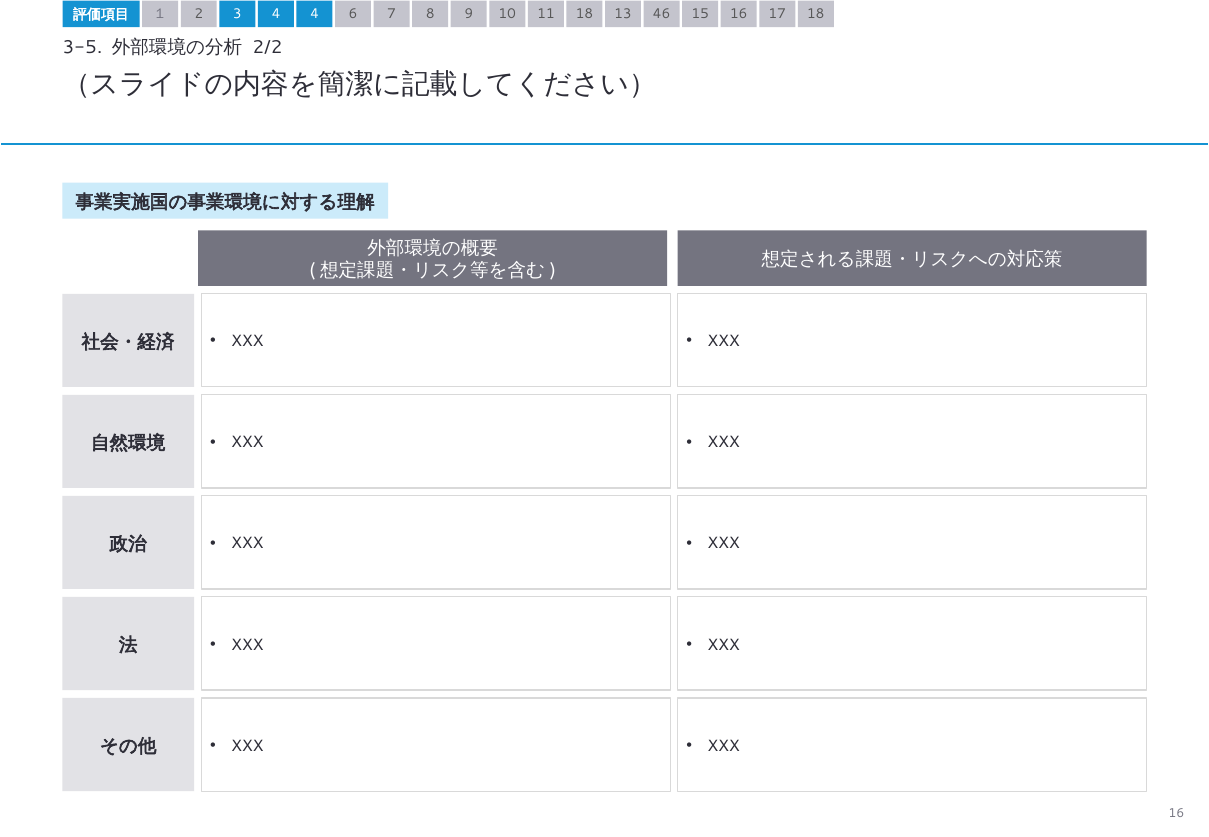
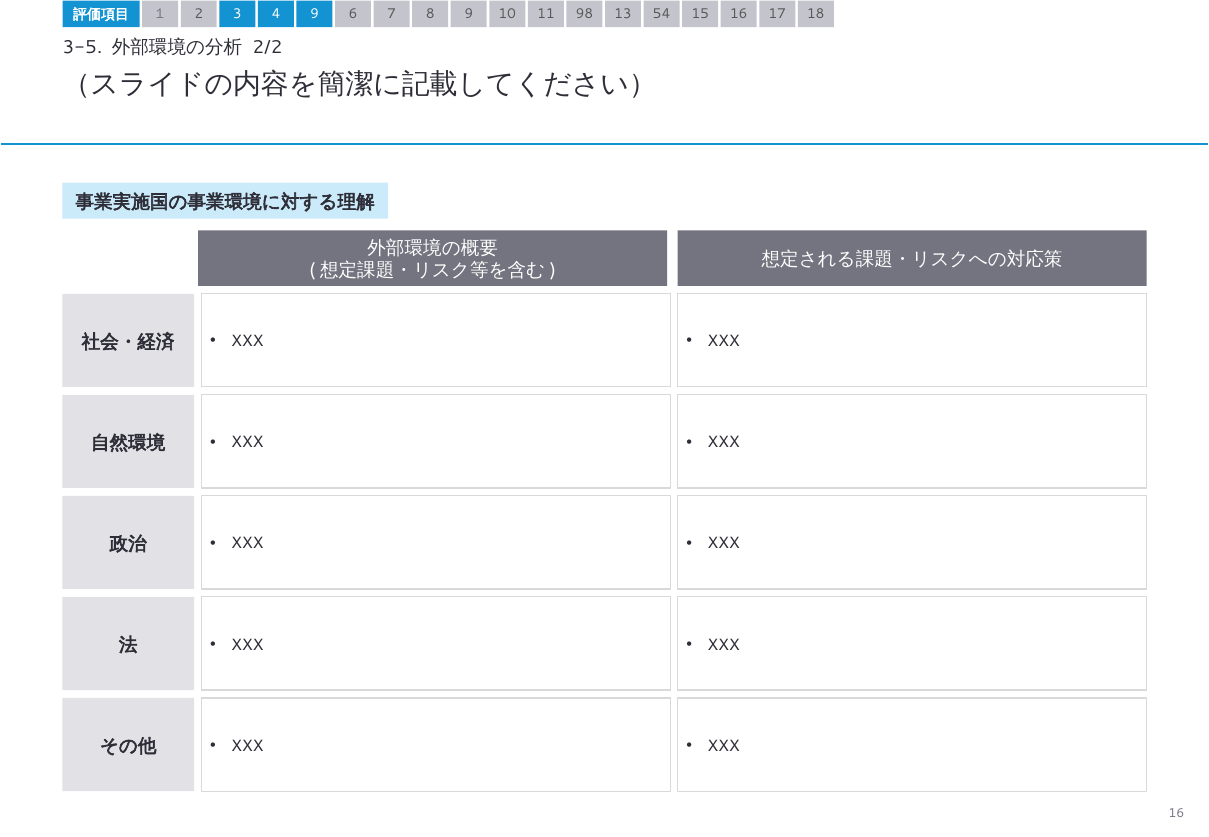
4 4: 4 -> 9 (315, 14)
11 18: 18 -> 98 (584, 14)
46: 46 -> 54 (662, 14)
